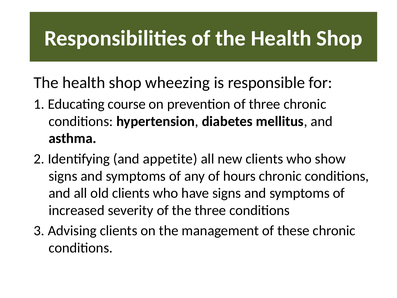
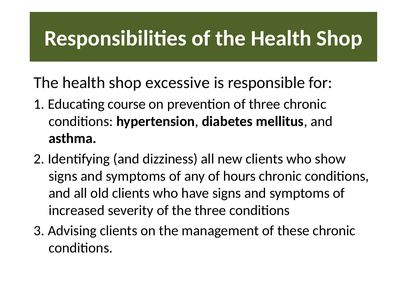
wheezing: wheezing -> excessive (178, 83)
appetite: appetite -> dizziness (170, 159)
